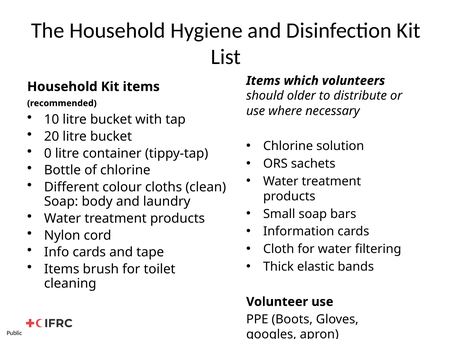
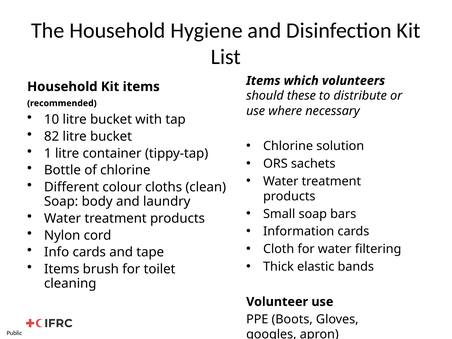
older: older -> these (301, 96)
20: 20 -> 82 (52, 136)
0: 0 -> 1 (48, 153)
